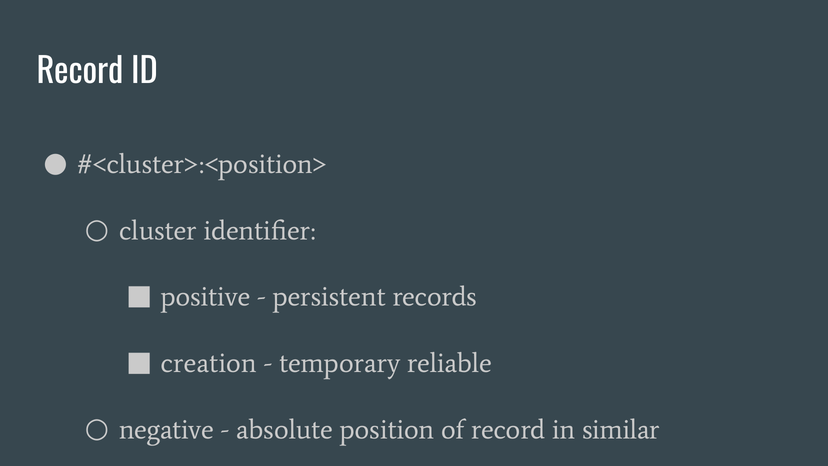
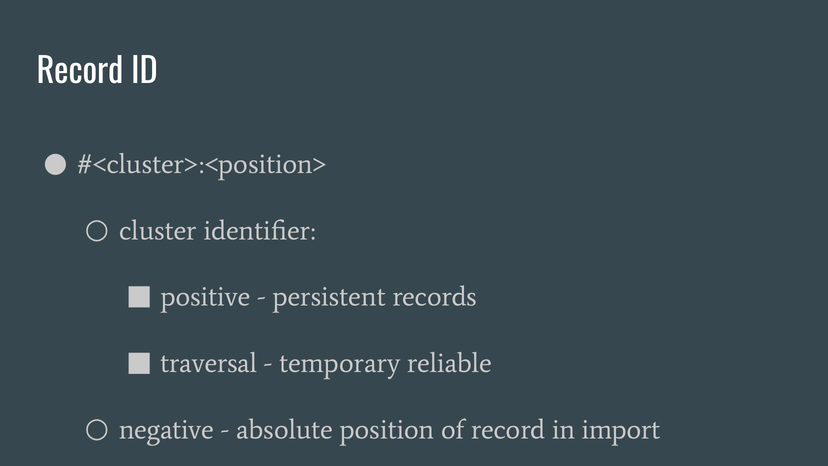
creation: creation -> traversal (209, 363)
similar: similar -> import (621, 429)
